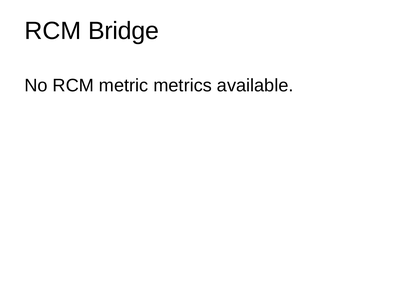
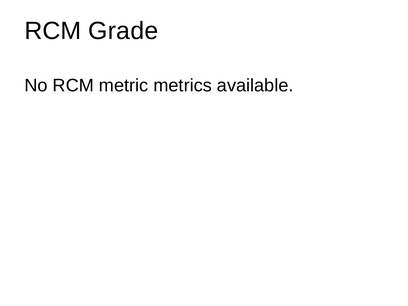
Bridge: Bridge -> Grade (123, 31)
